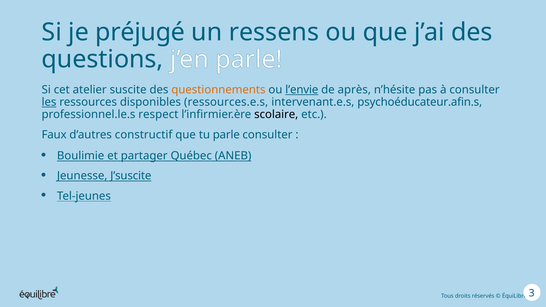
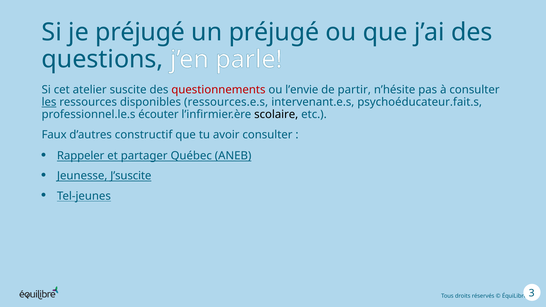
un ressens: ressens -> préjugé (274, 32)
questionnements colour: orange -> red (218, 90)
l’envie underline: present -> none (302, 90)
après: après -> partir (354, 90)
psychoéducateur.afin.s: psychoéducateur.afin.s -> psychoéducateur.fait.s (420, 102)
respect: respect -> écouter (158, 114)
tu parle: parle -> avoir (226, 135)
Boulimie: Boulimie -> Rappeler (81, 156)
